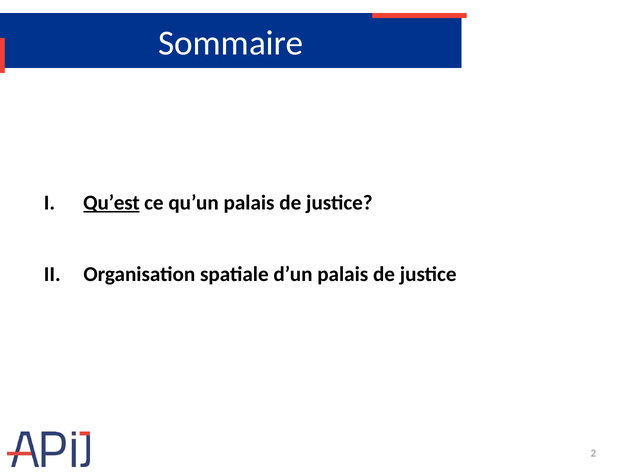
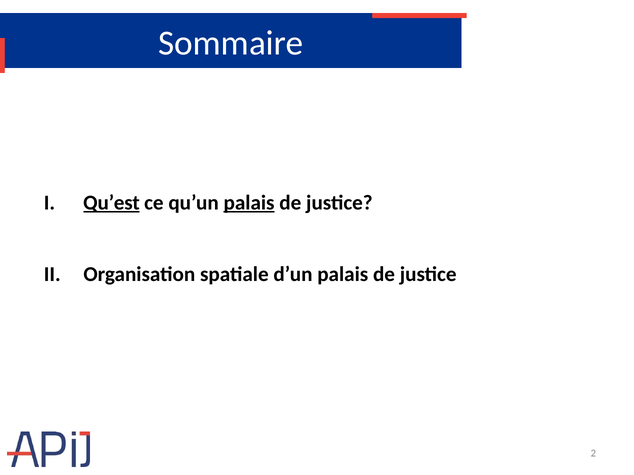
palais underline: none -> present (249, 203)
